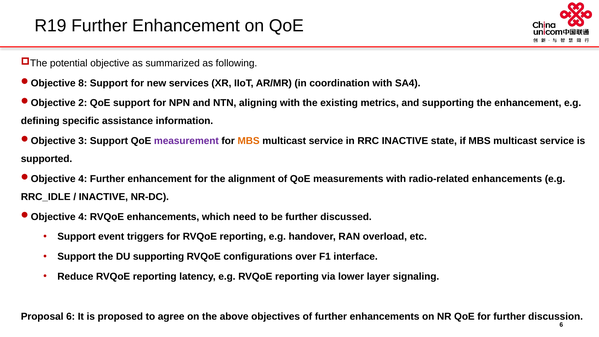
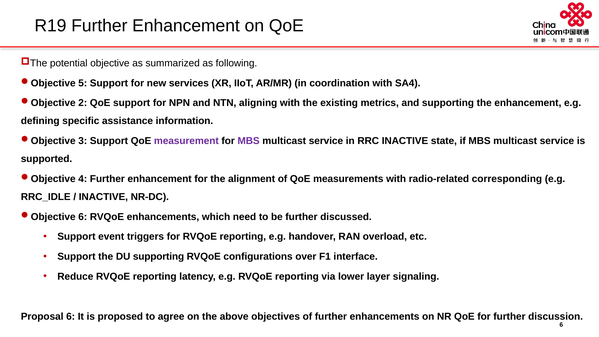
8: 8 -> 5 (83, 83)
MBS colour: orange -> purple (249, 141)
radio-related enhancements: enhancements -> corresponding (507, 179)
4: 4 -> 6 (83, 217)
